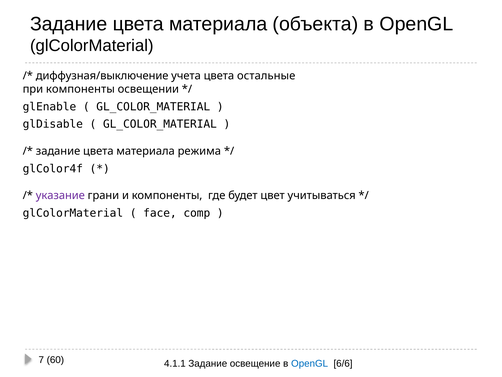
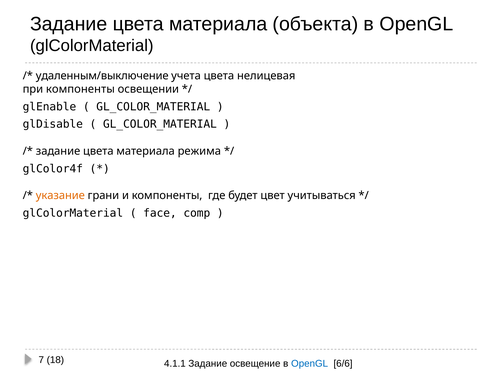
диффузная/выключение: диффузная/выключение -> удаленным/выключение (102, 76)
остальные: остальные -> нелицевая (266, 76)
указание colour: purple -> orange (60, 195)
60: 60 -> 18 (55, 359)
